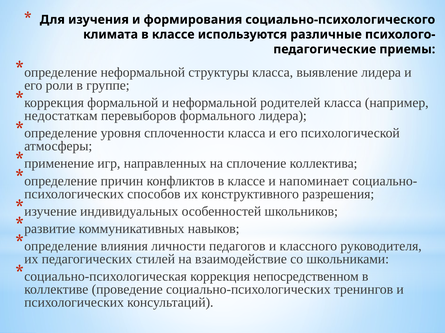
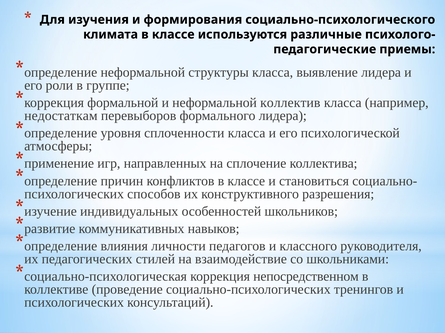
родителей: родителей -> коллектив (290, 103)
напоминает: напоминает -> становиться (314, 181)
